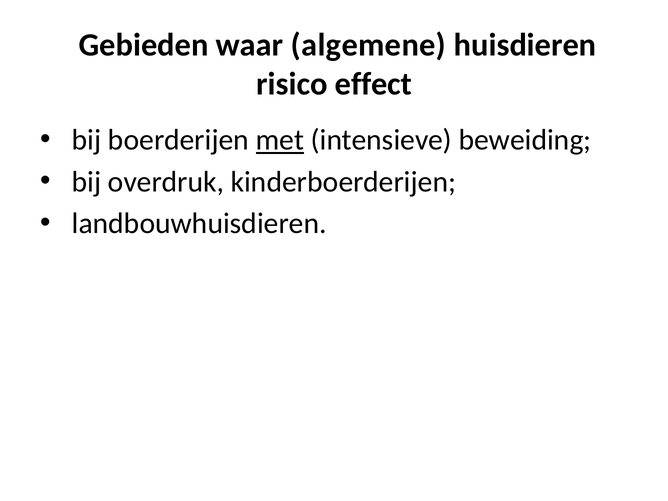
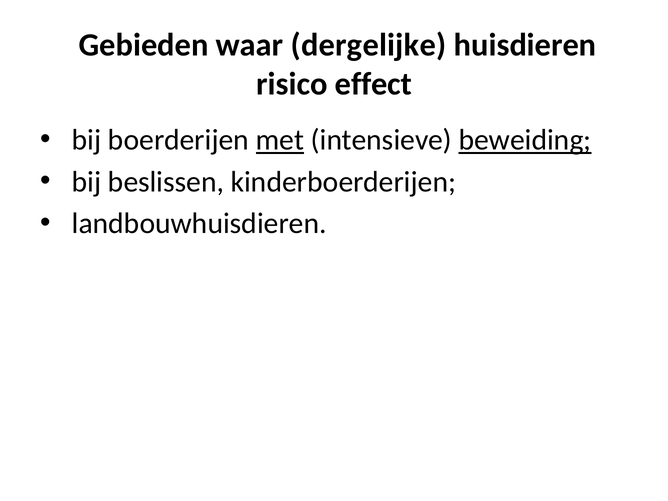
algemene: algemene -> dergelijke (369, 45)
beweiding underline: none -> present (525, 140)
overdruk: overdruk -> beslissen (166, 182)
